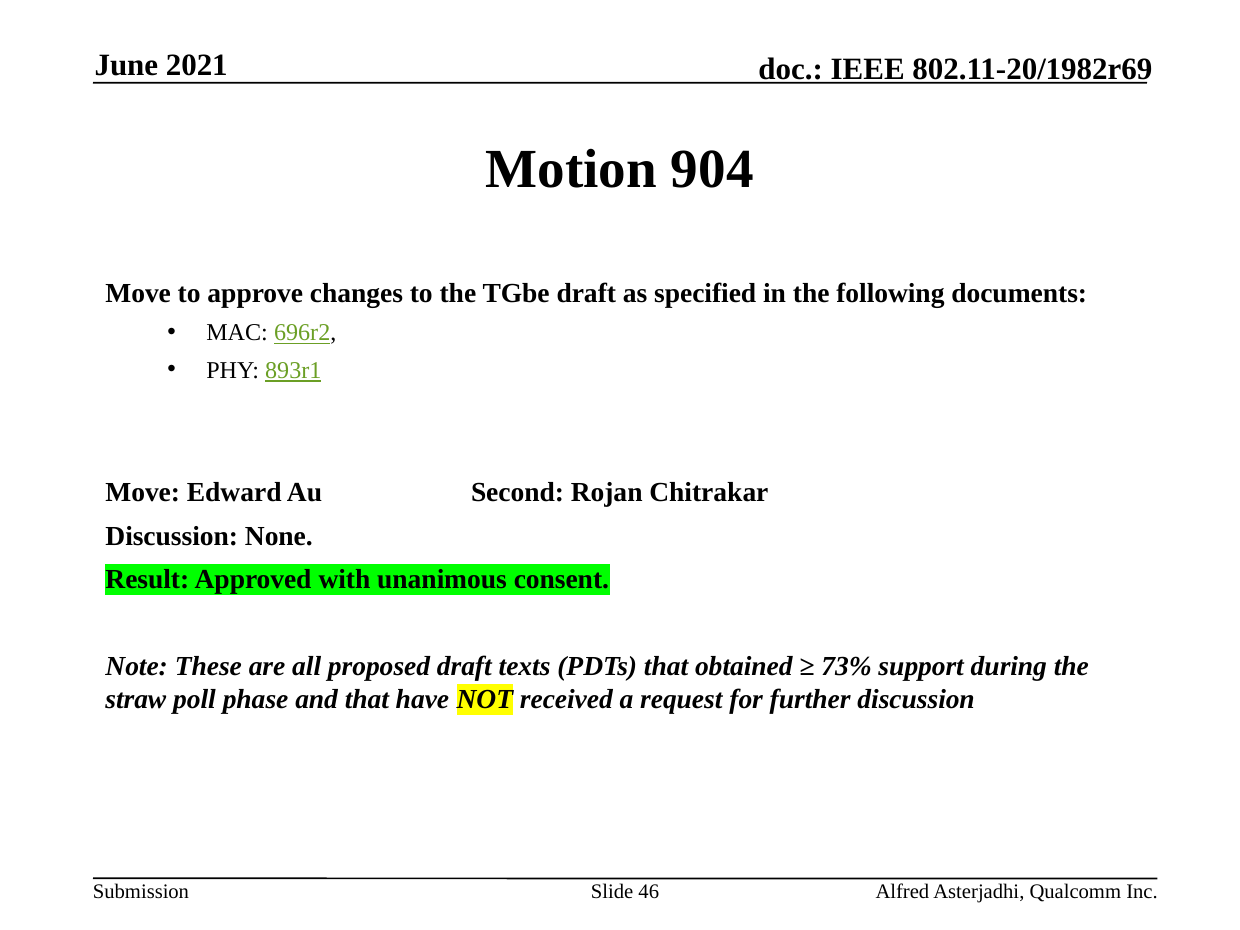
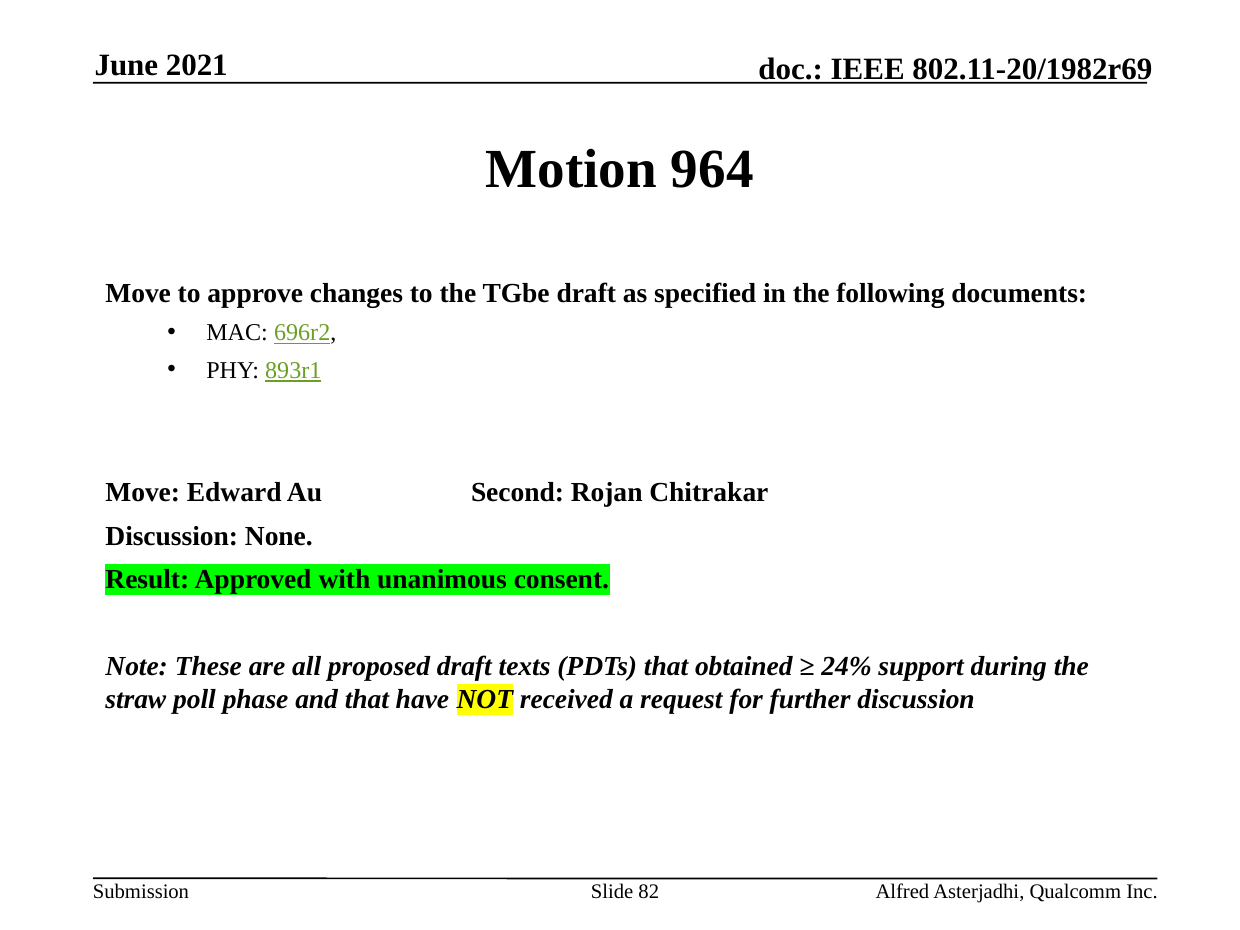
904: 904 -> 964 (712, 169)
73%: 73% -> 24% (847, 666)
46: 46 -> 82 (649, 892)
